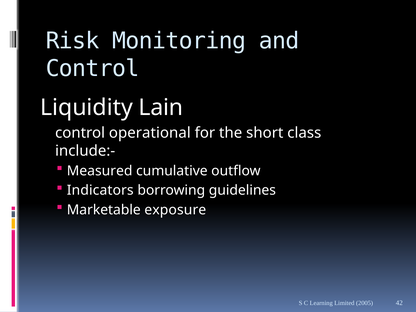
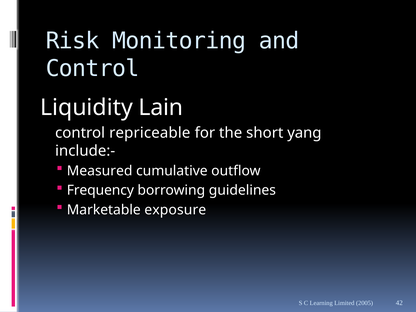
operational: operational -> repriceable (150, 133)
class: class -> yang (304, 133)
Indicators: Indicators -> Frequency (100, 190)
